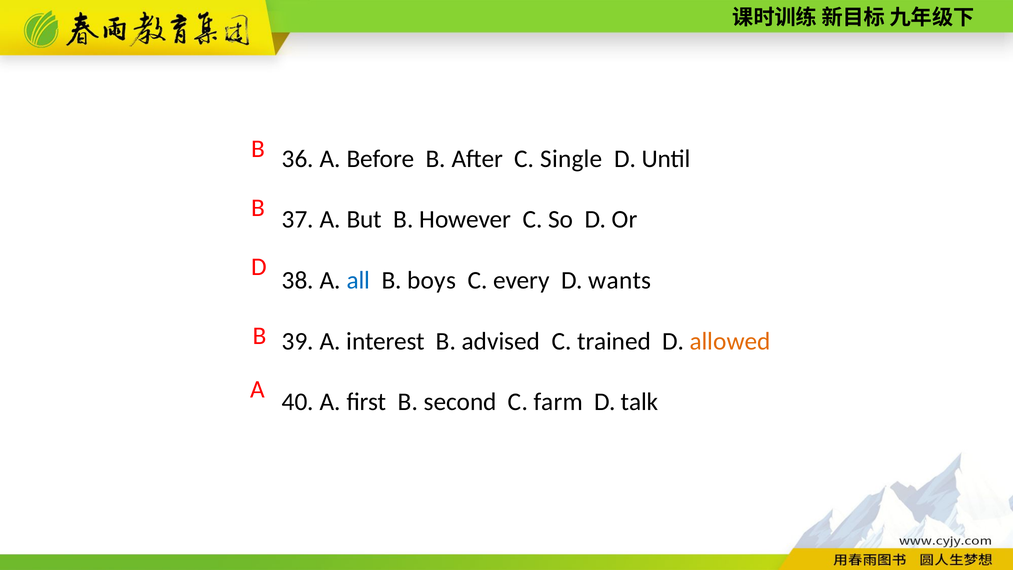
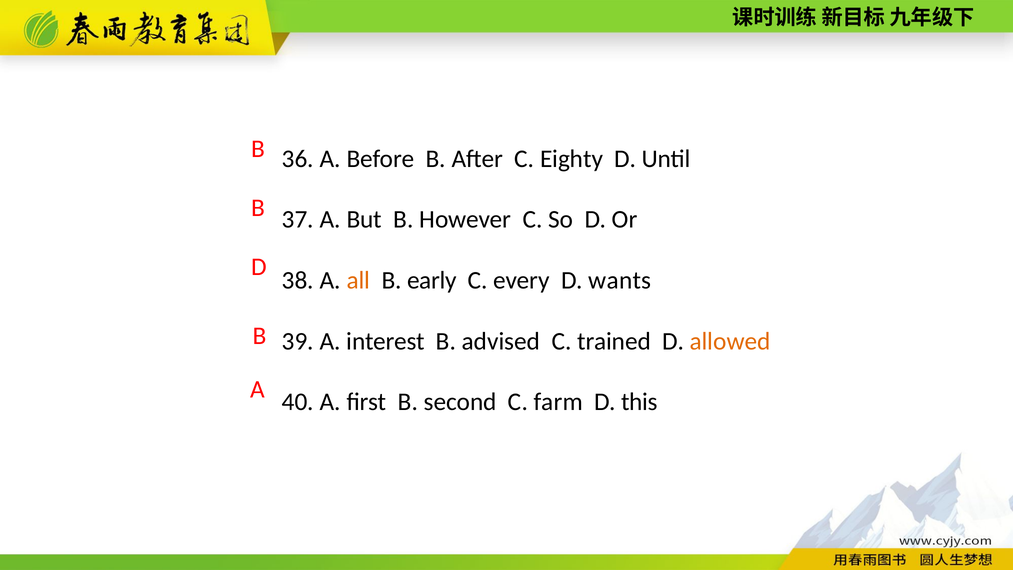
Single: Single -> Eighty (572, 159)
all colour: blue -> orange (358, 280)
boys: boys -> early (432, 280)
talk: talk -> this (640, 402)
